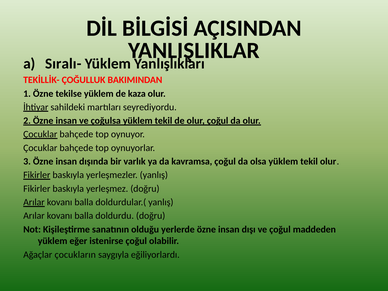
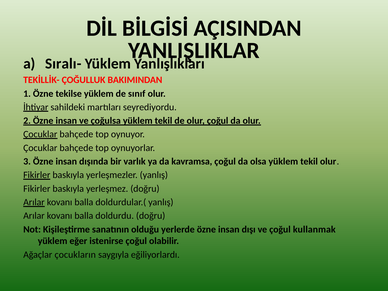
kaza: kaza -> sınıf (137, 94)
maddeden: maddeden -> kullanmak (314, 229)
